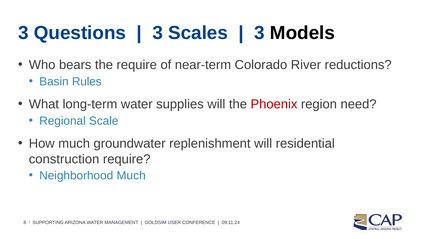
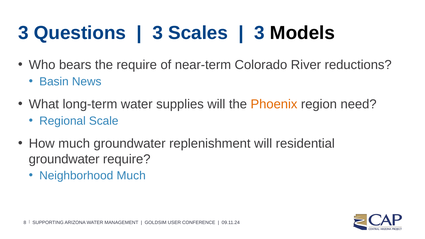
Rules: Rules -> News (87, 82)
Phoenix colour: red -> orange (274, 104)
construction: construction -> groundwater (64, 159)
